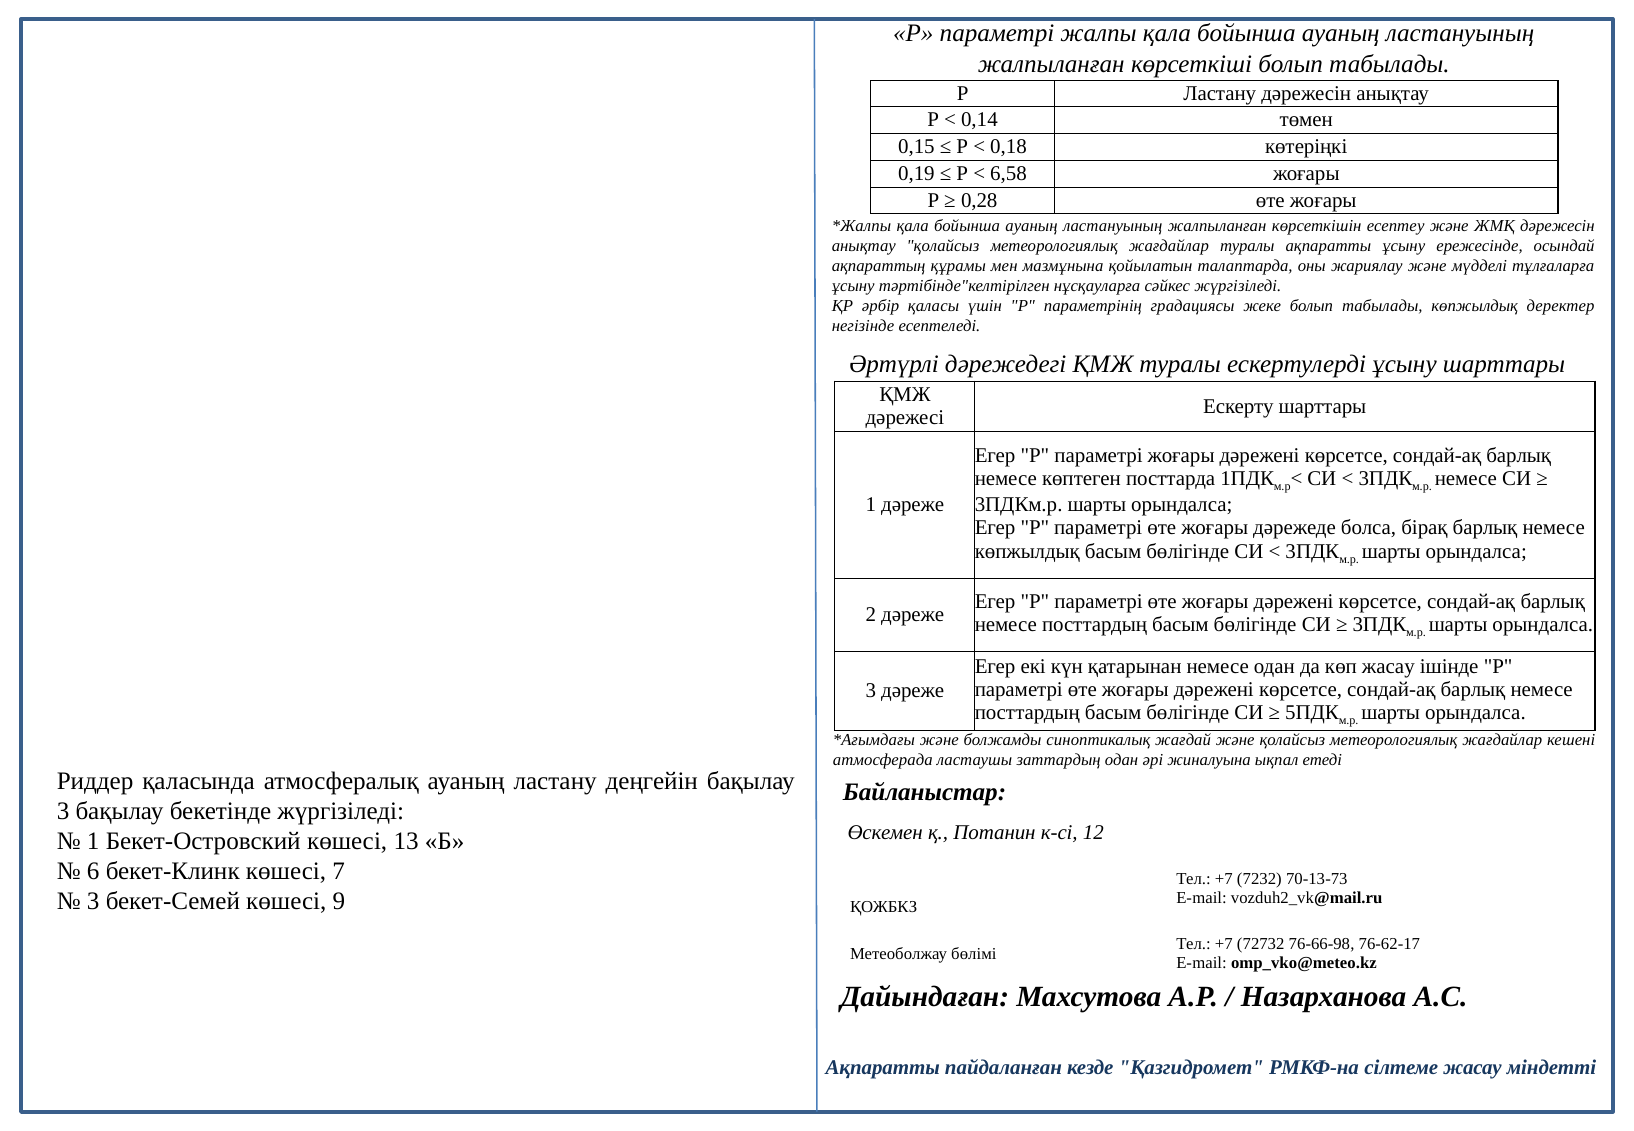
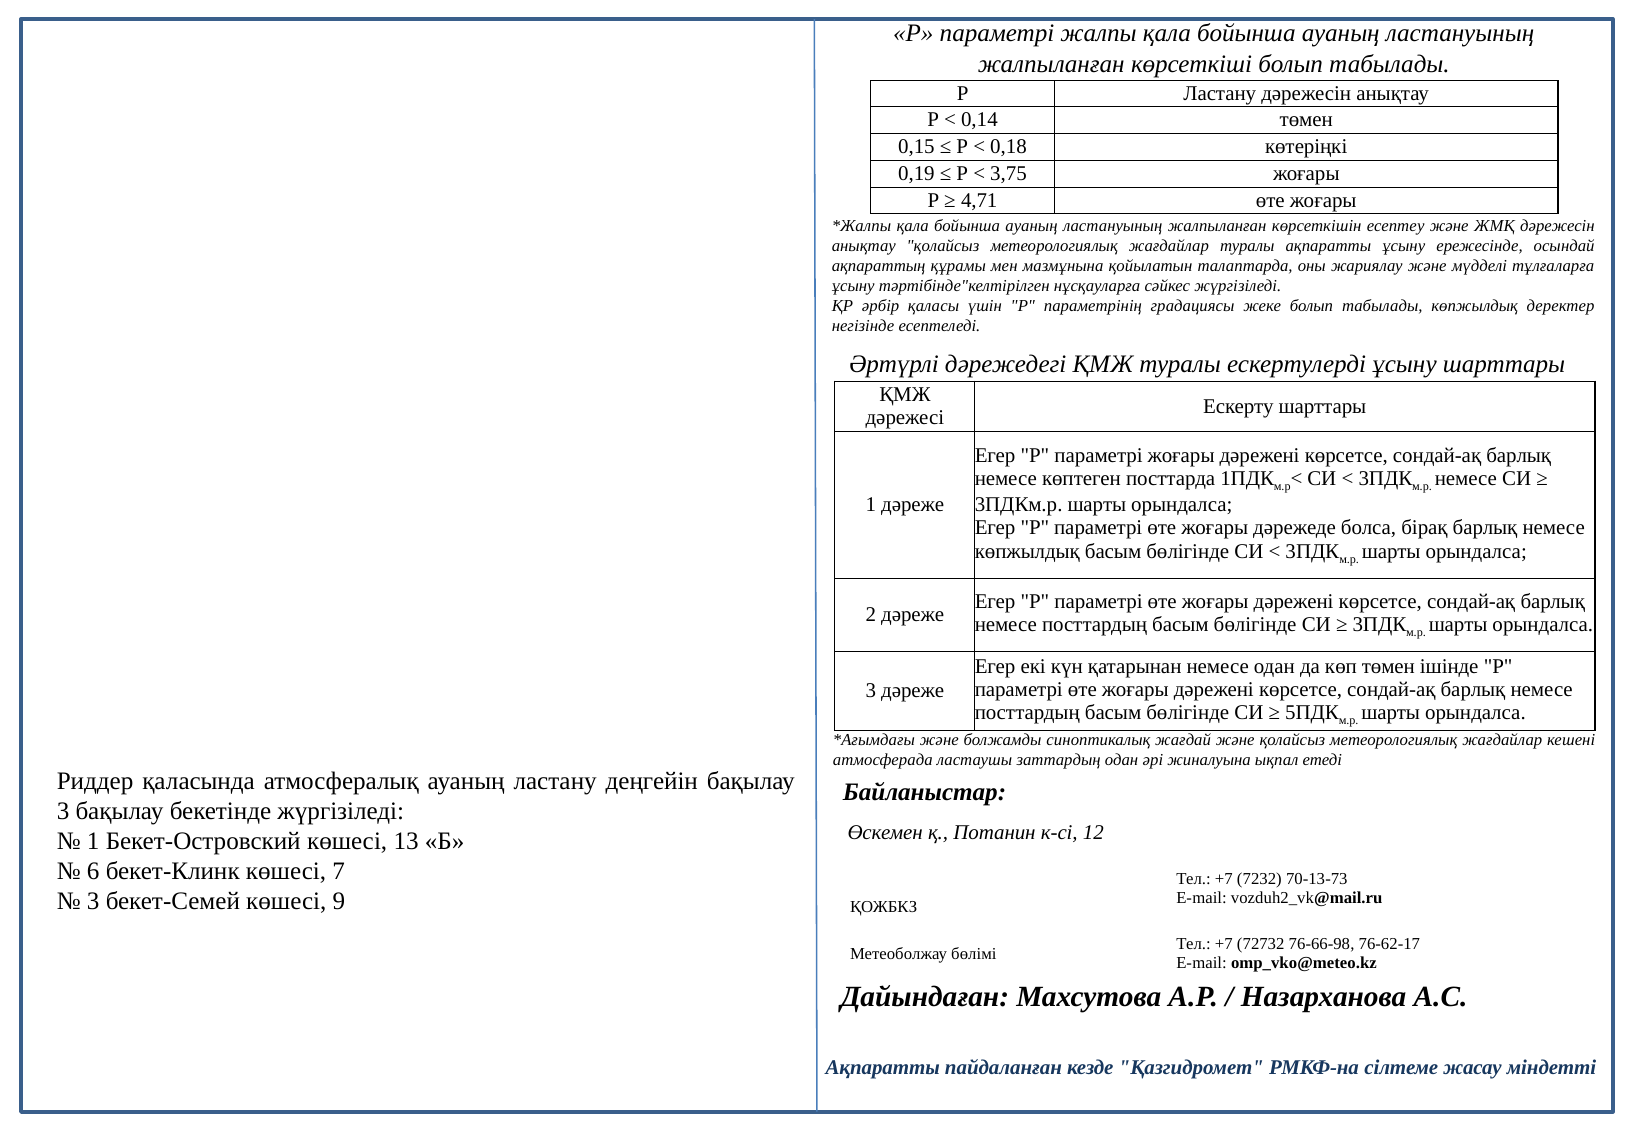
6,58: 6,58 -> 3,75 (1008, 173)
0,28: 0,28 -> 4,71 (979, 200)
көп жасау: жасау -> төмен (1388, 666)
